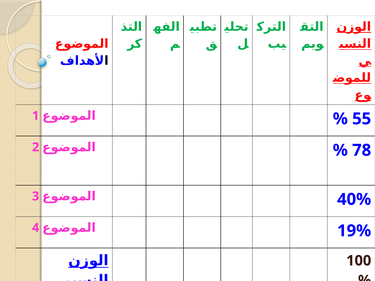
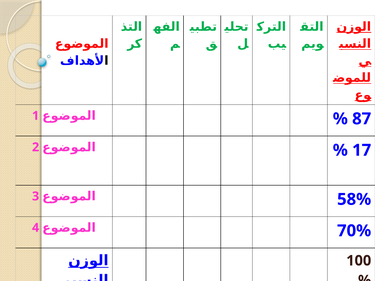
55: 55 -> 87 (362, 119)
78: 78 -> 17 (362, 150)
40%: 40% -> 58% (354, 200)
19%: 19% -> 70% (354, 231)
